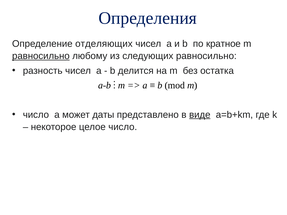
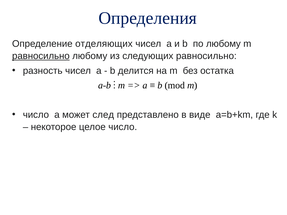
по кратное: кратное -> любому (223, 44)
даты: даты -> след (103, 115)
виде underline: present -> none (200, 115)
